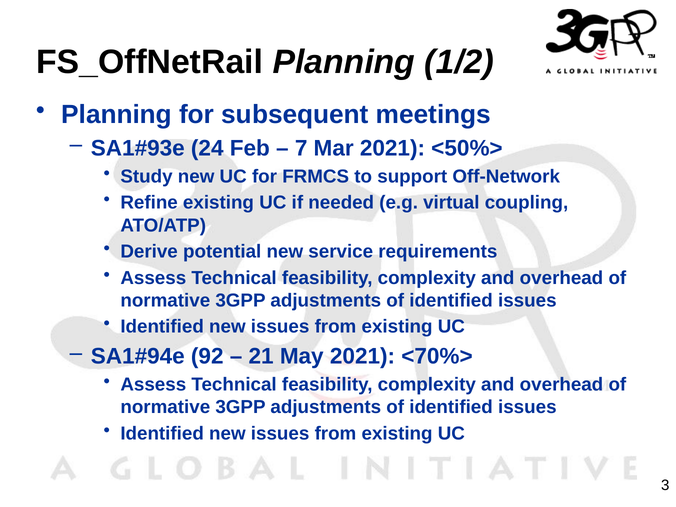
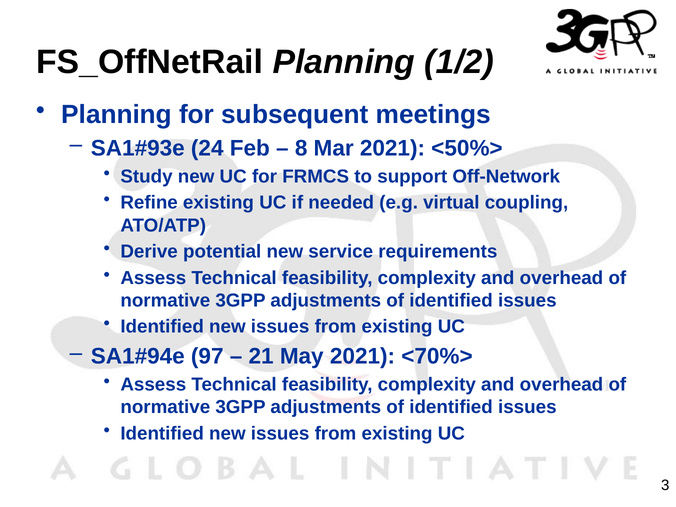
7: 7 -> 8 (301, 148)
92: 92 -> 97 (207, 356)
